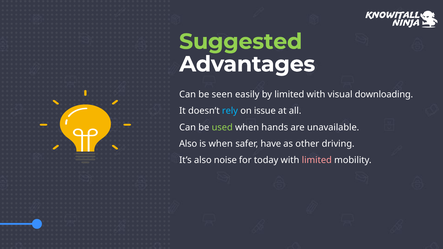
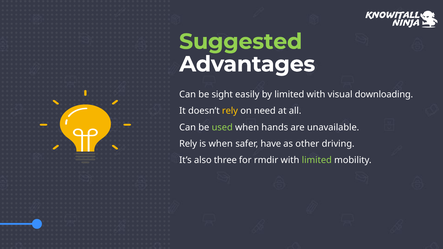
seen: seen -> sight (222, 95)
rely colour: light blue -> yellow (230, 111)
issue: issue -> need (265, 111)
Also: Also -> Rely (188, 144)
noise: noise -> three (225, 160)
today: today -> rmdir (266, 160)
limited colour: pink -> light green (317, 160)
